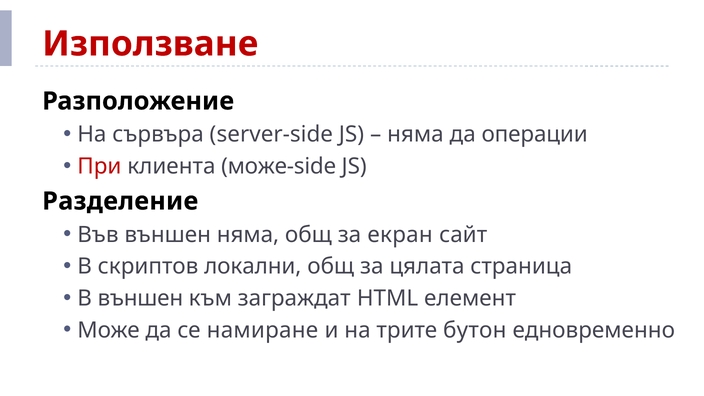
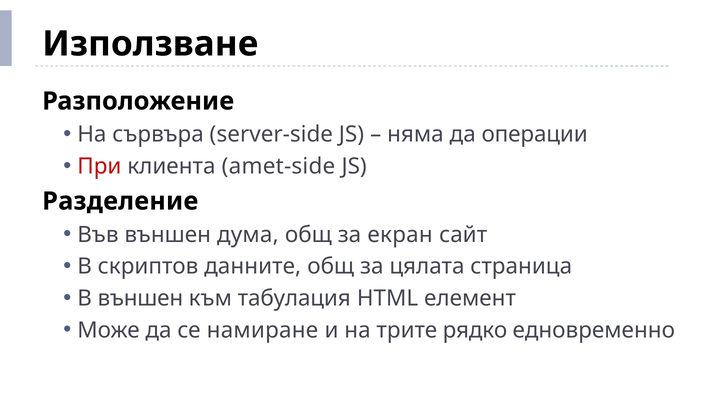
Използване colour: red -> black (150, 44)
може-side: може-side -> amet-side (278, 166)
външен няма: няма -> дума (248, 235)
локални: локални -> данните (253, 266)
заграждат: заграждат -> табулация (294, 298)
бутон: бутон -> рядко (475, 330)
